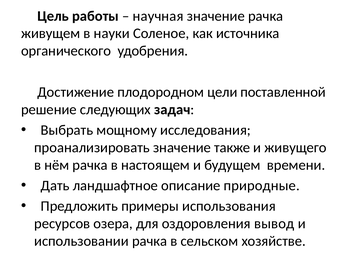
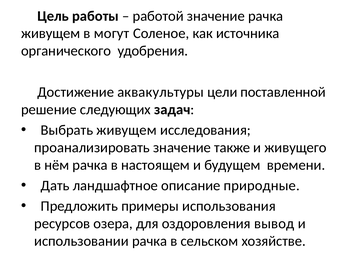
научная: научная -> работой (158, 16)
науки: науки -> могут (112, 33)
плодородном: плодородном -> аквакультуры (161, 92)
Выбрать мощному: мощному -> живущем (127, 130)
